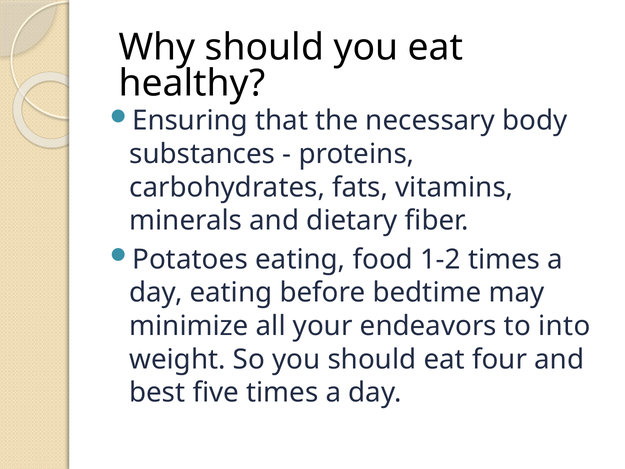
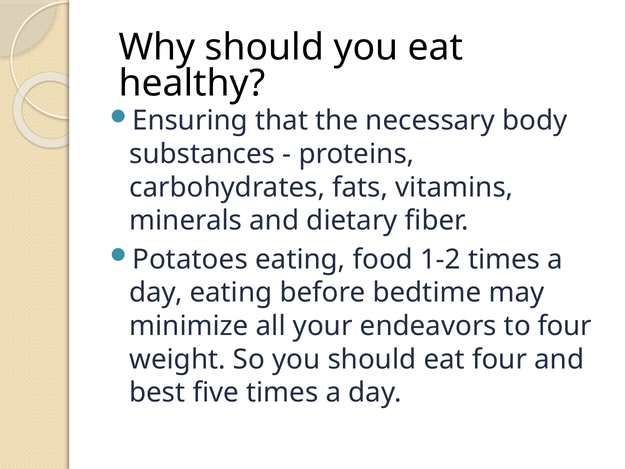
to into: into -> four (565, 326)
